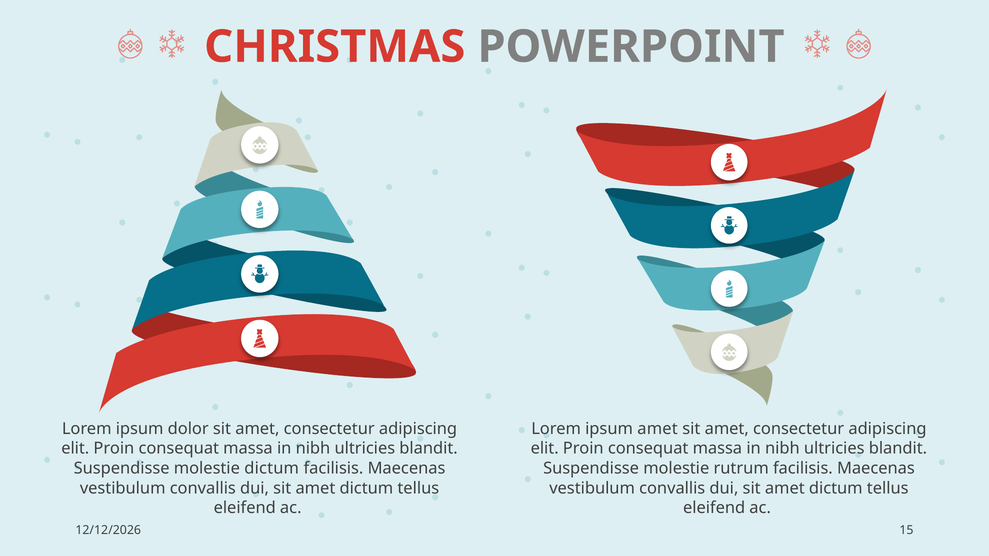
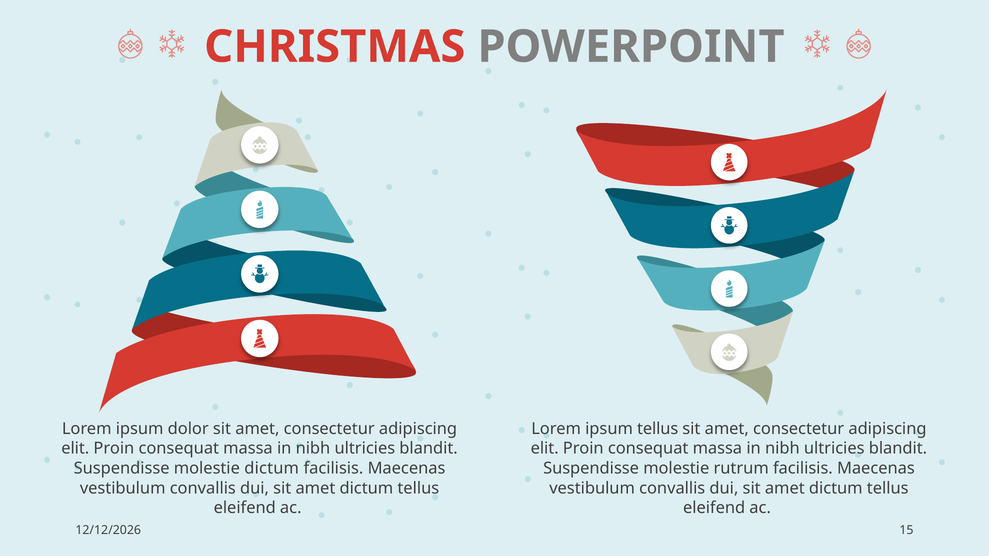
ipsum amet: amet -> tellus (658, 429)
